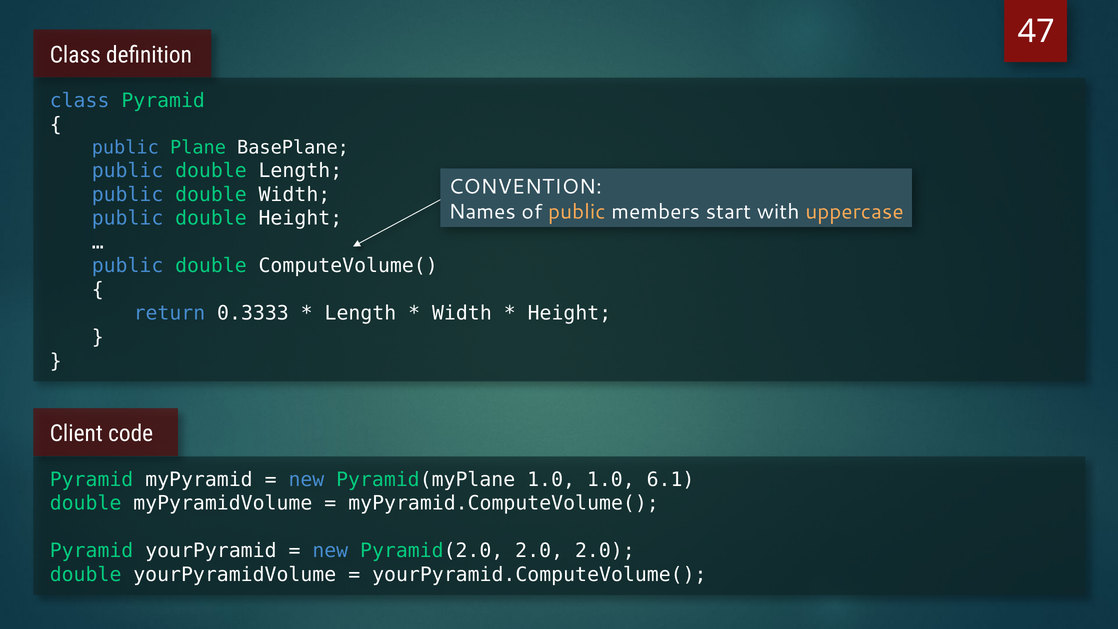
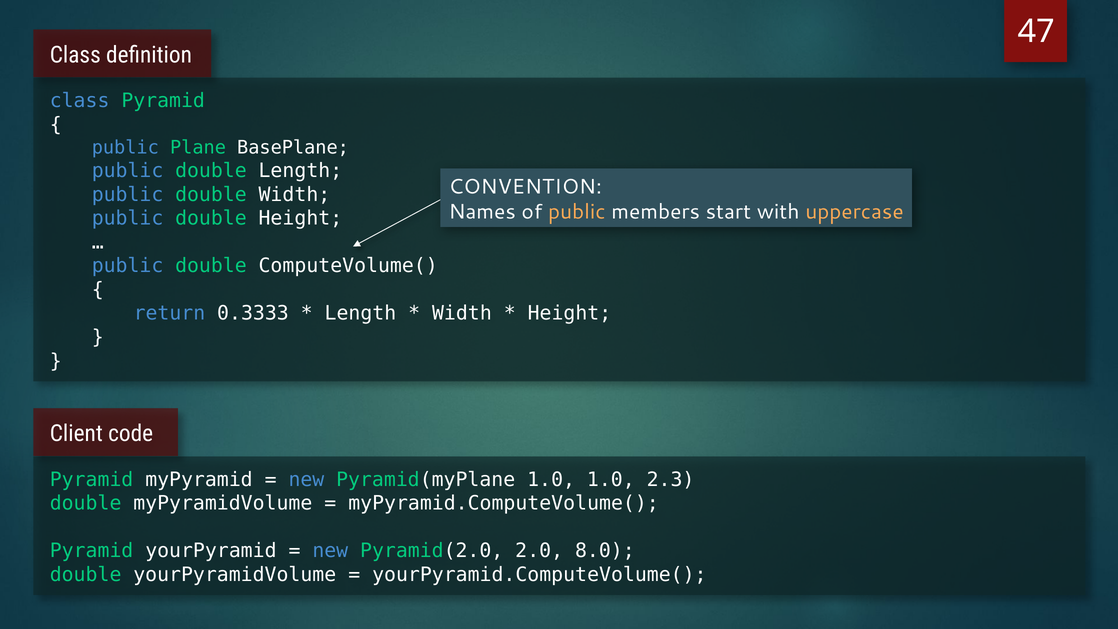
6.1: 6.1 -> 2.3 (671, 479)
2.0 2.0: 2.0 -> 8.0 (605, 551)
